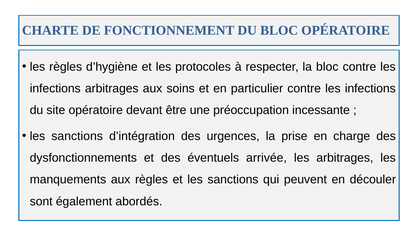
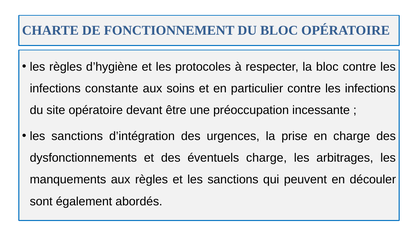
infections arbitrages: arbitrages -> constante (112, 89)
éventuels arrivée: arrivée -> charge (267, 158)
